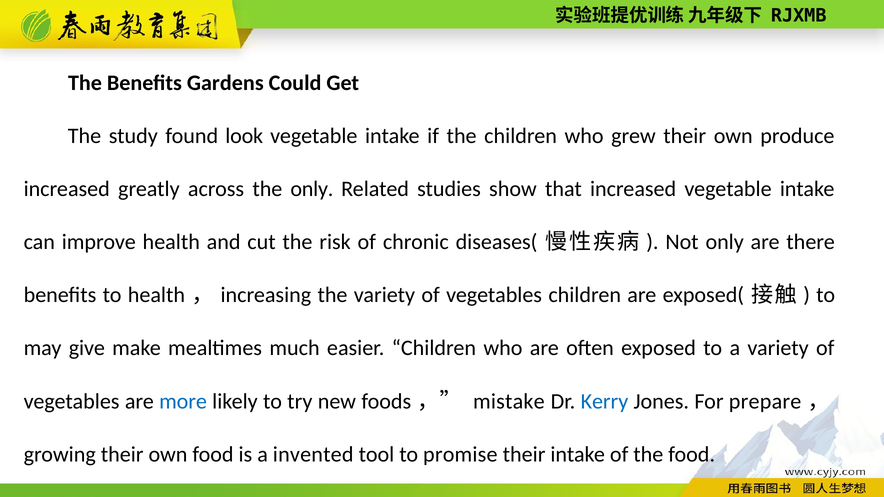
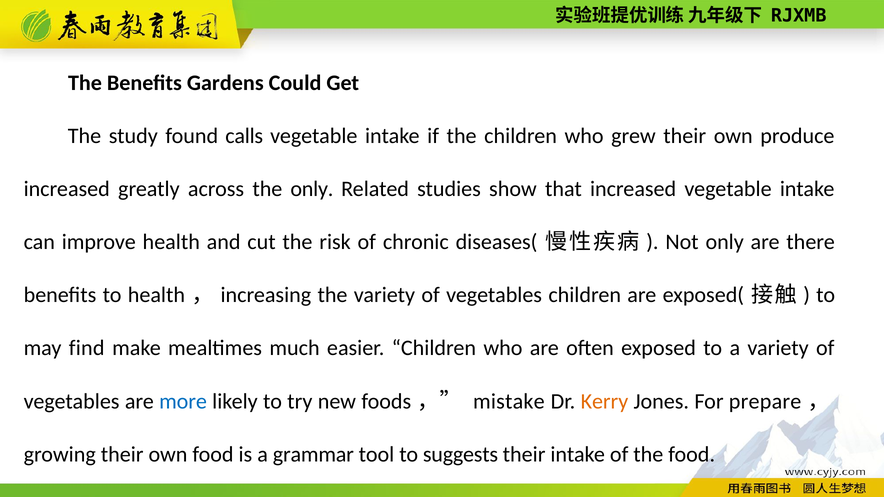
look: look -> calls (244, 136)
give: give -> find (87, 348)
Kerry colour: blue -> orange (604, 401)
invented: invented -> grammar (313, 454)
promise: promise -> suggests (461, 454)
